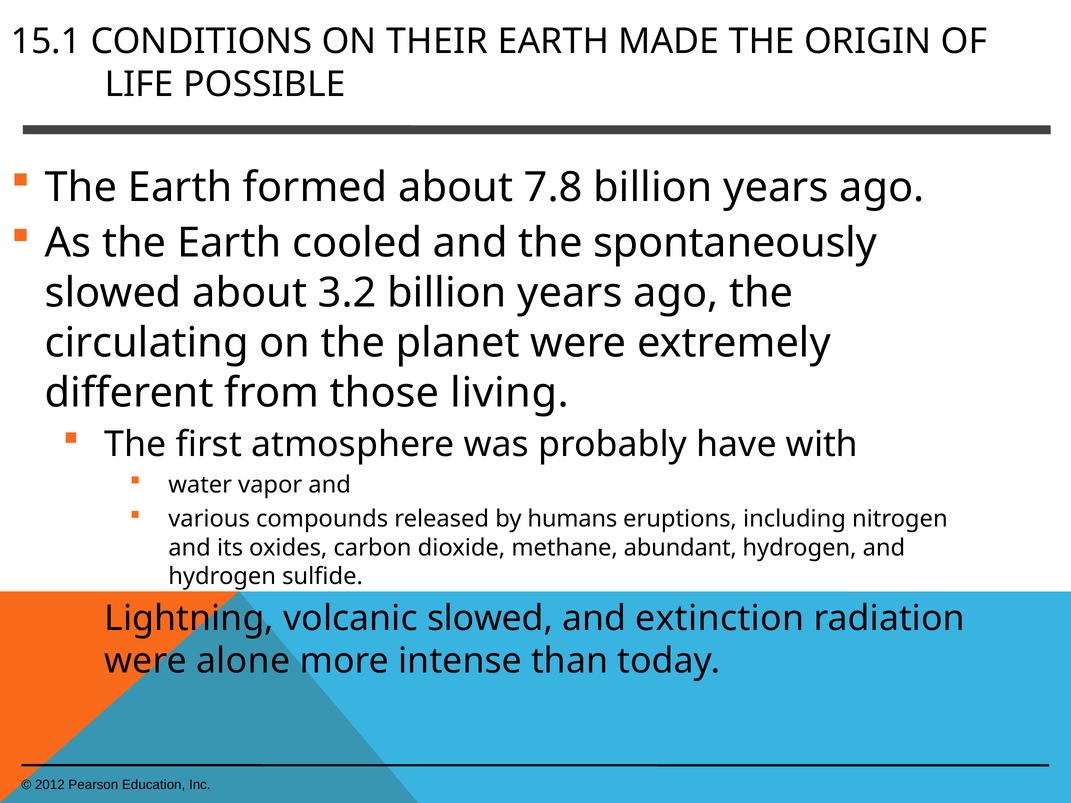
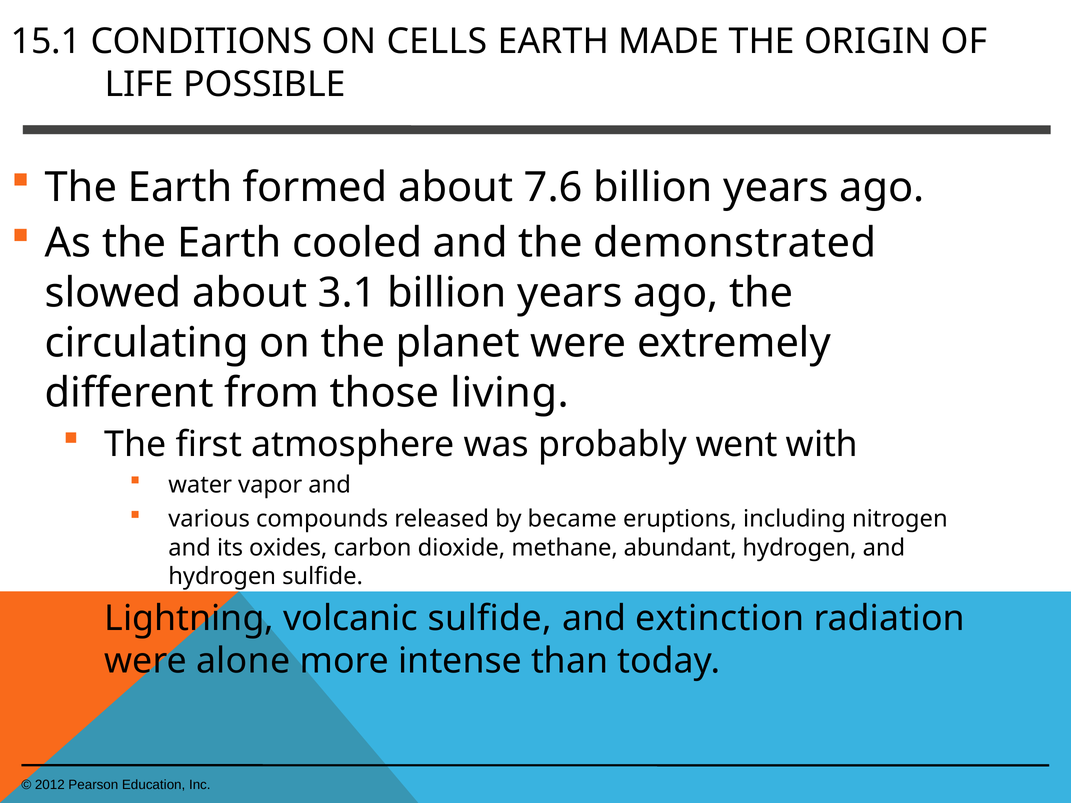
THEIR: THEIR -> CELLS (437, 42)
7.8: 7.8 -> 7.6 (553, 188)
spontaneously: spontaneously -> demonstrated (735, 243)
3.2: 3.2 -> 3.1 (347, 293)
have: have -> went (737, 445)
humans: humans -> became (572, 519)
volcanic slowed: slowed -> sulfide (490, 619)
